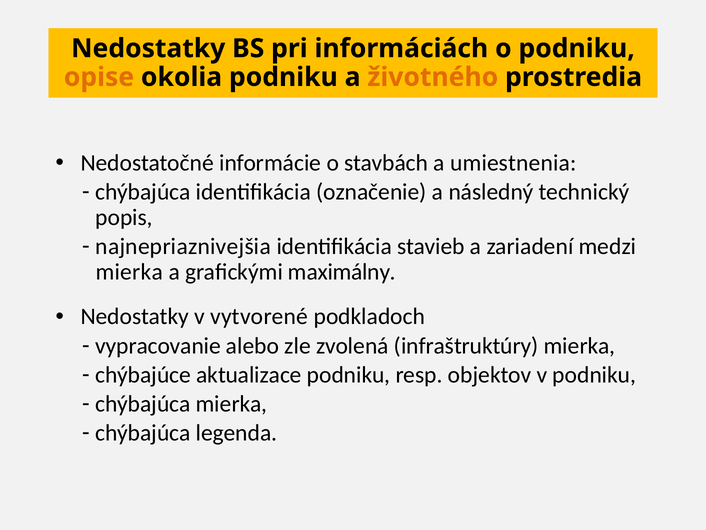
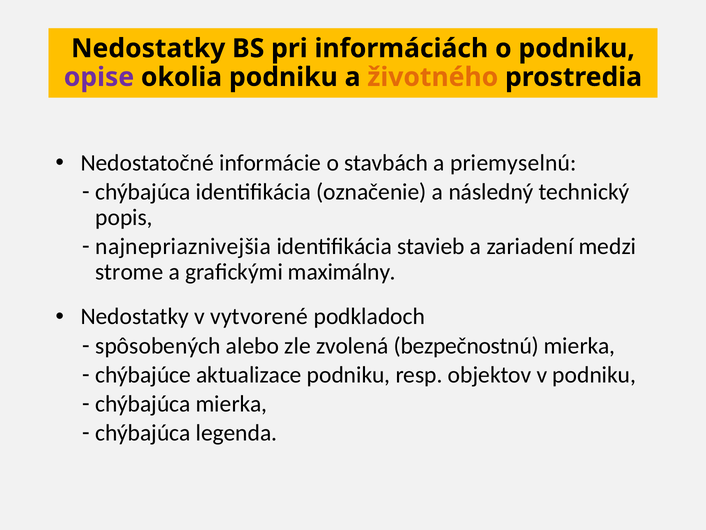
opise colour: orange -> purple (99, 77)
umiestnenia: umiestnenia -> priemyselnú (513, 163)
mierka: mierka -> strome (129, 272)
vypracovanie: vypracovanie -> spôsobených (158, 345)
infraštruktúry: infraštruktúry -> bezpečnostnú (466, 345)
